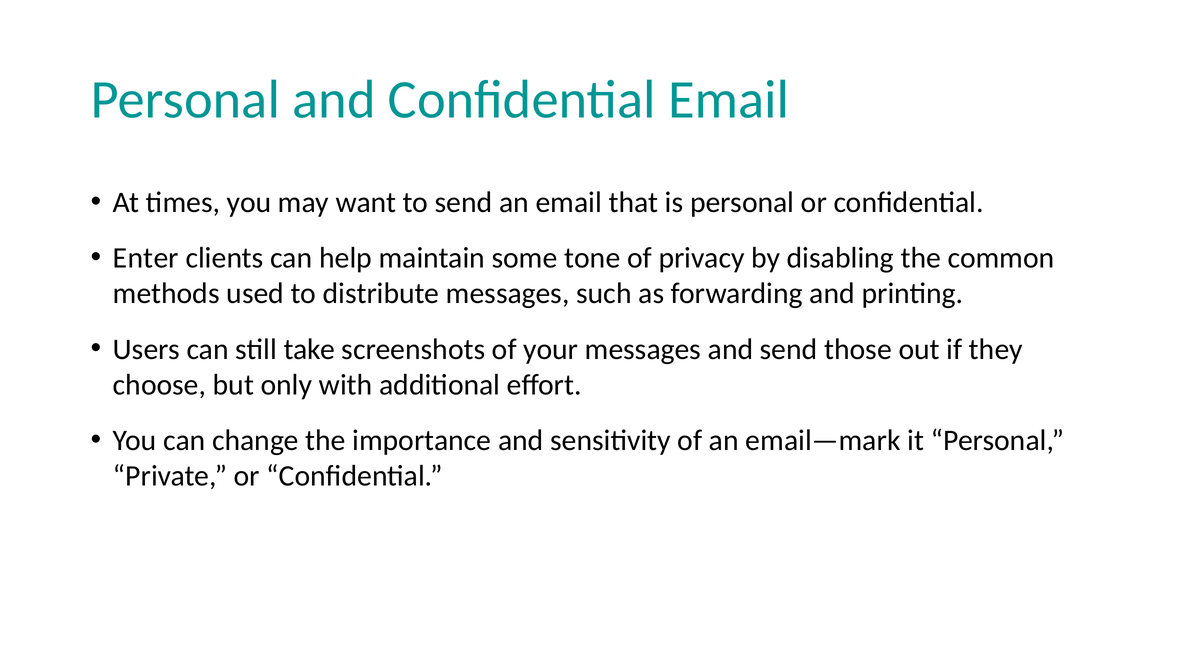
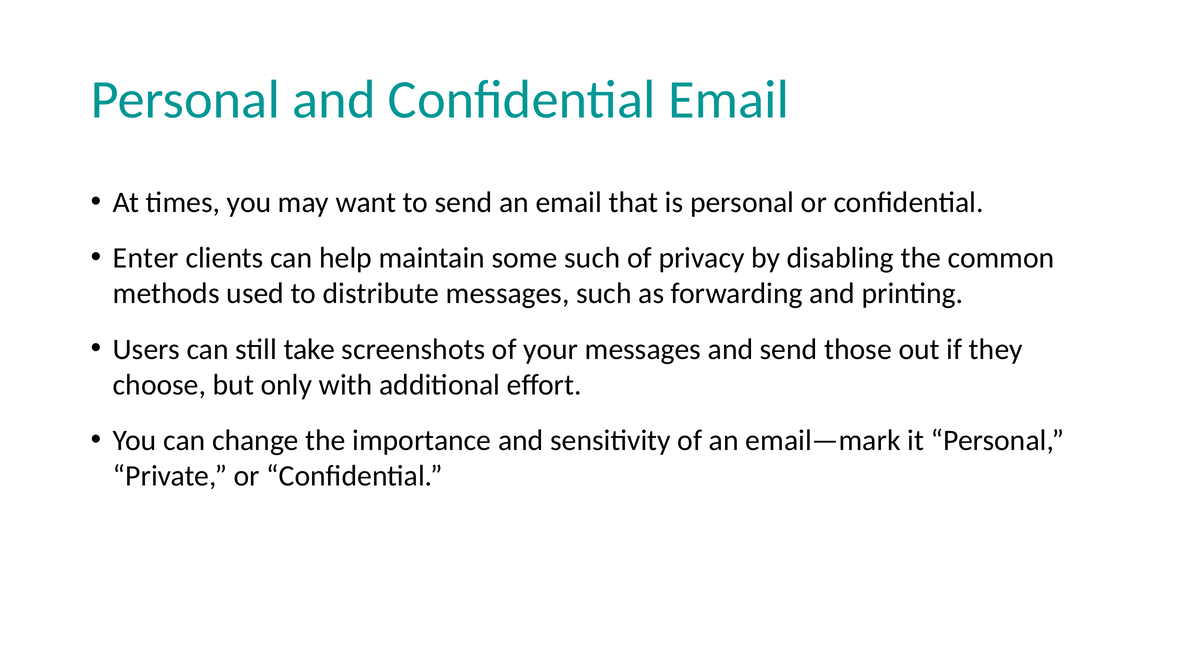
some tone: tone -> such (592, 258)
